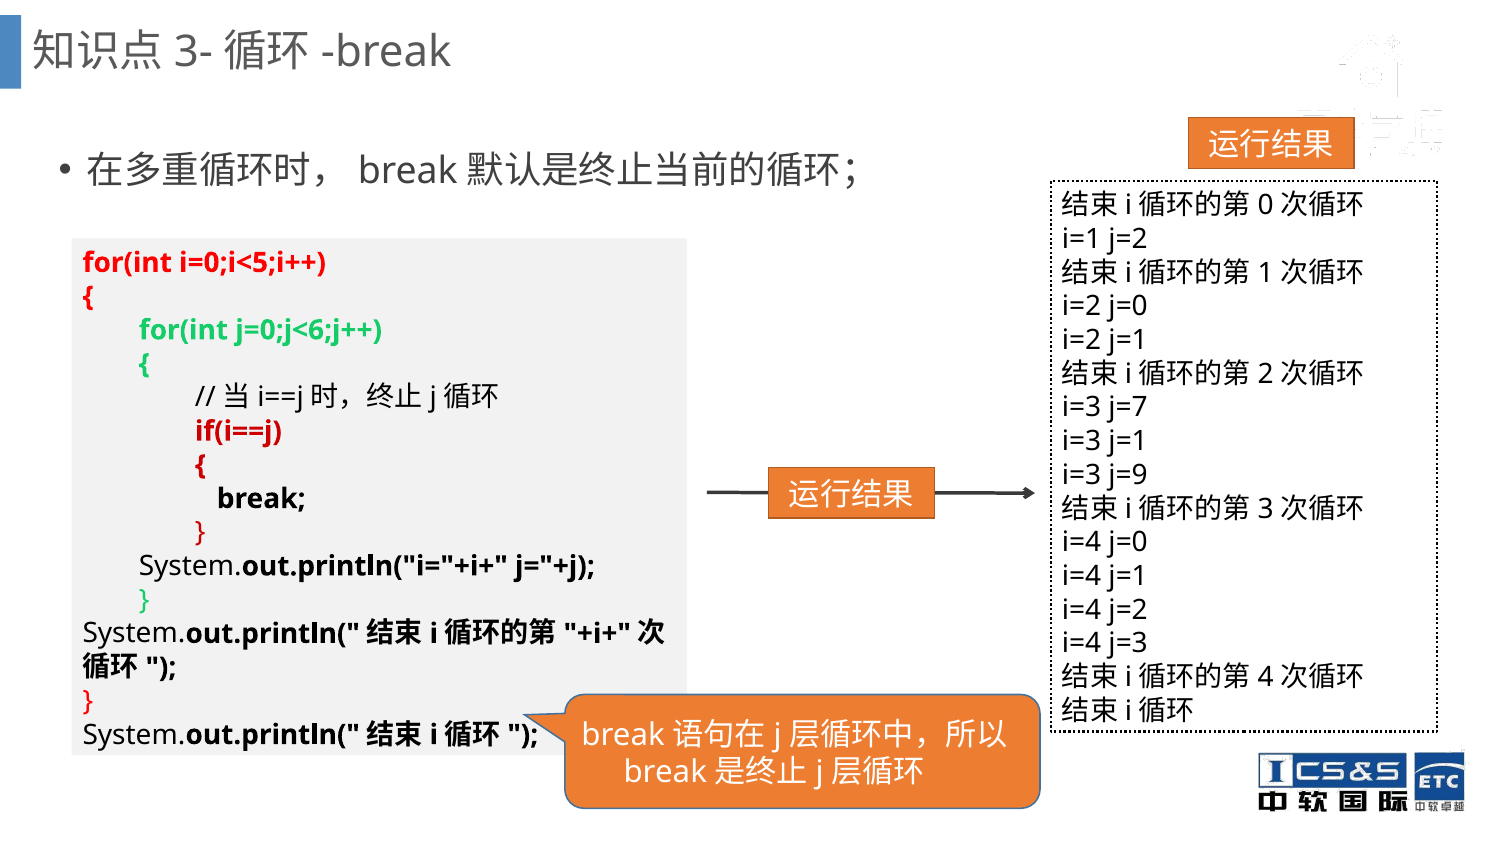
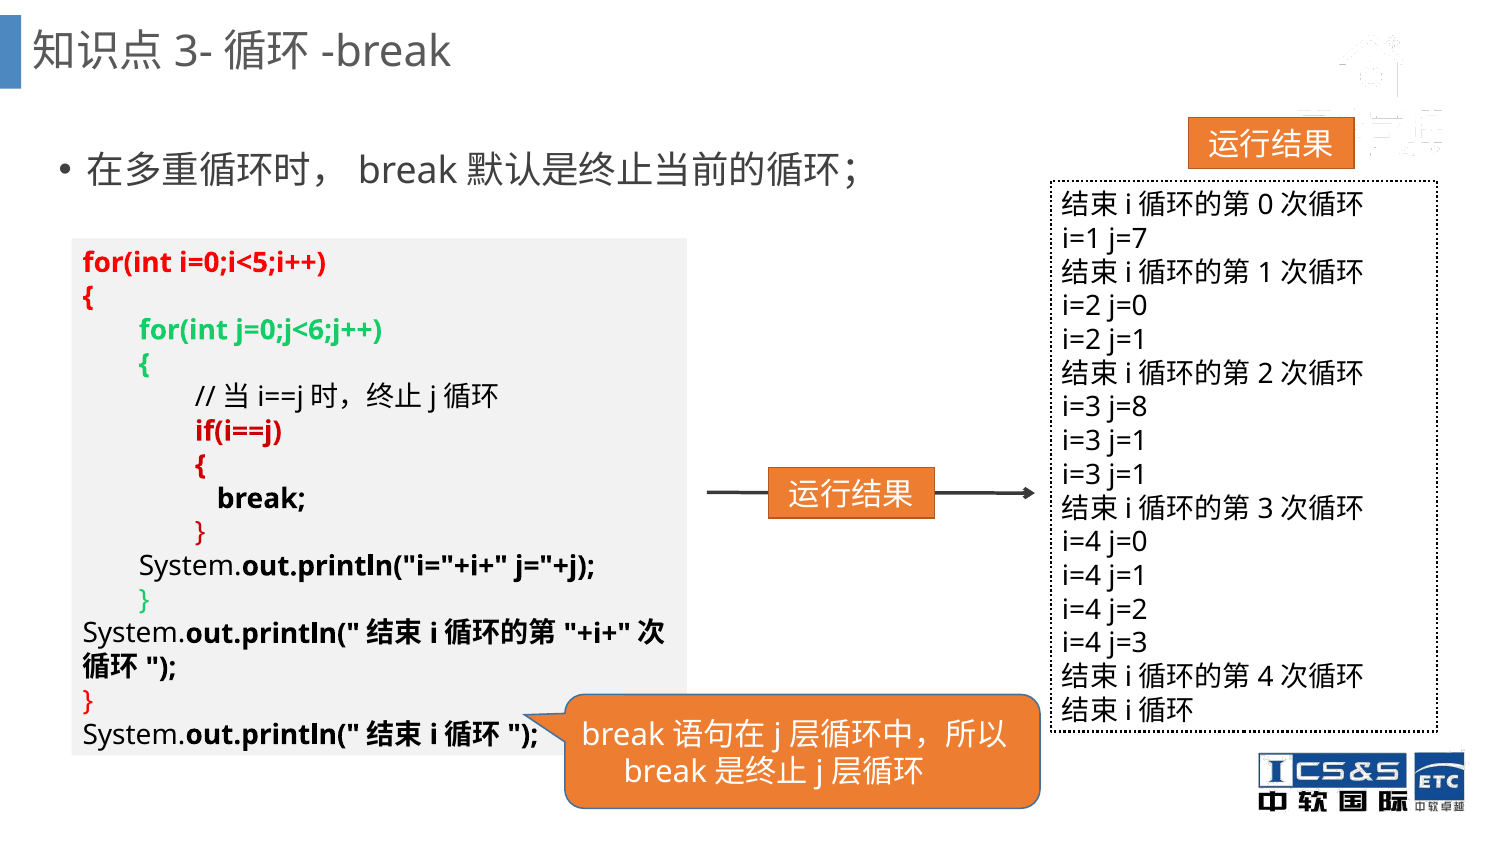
i=1 j=2: j=2 -> j=7 (1128, 239)
j=7: j=7 -> j=8 (1128, 407)
j=9: j=9 -> j=1 (1128, 475)
